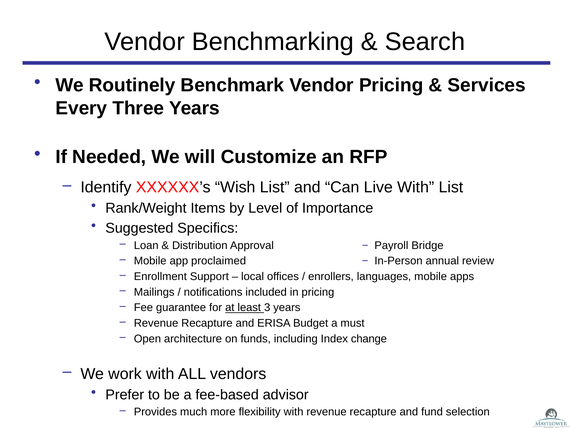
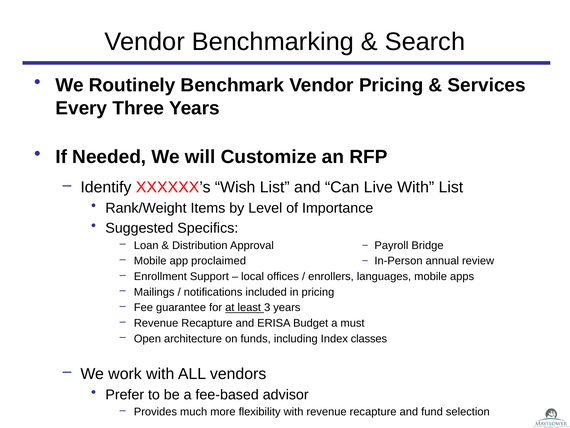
change: change -> classes (369, 338)
